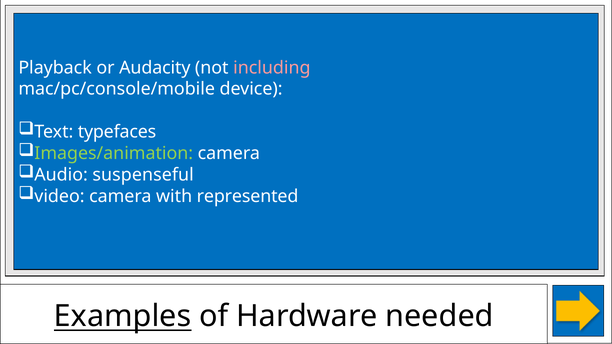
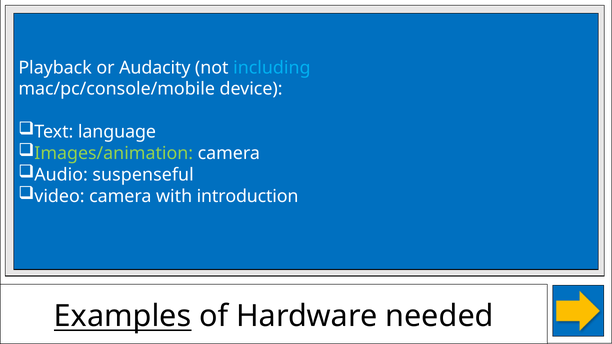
including colour: pink -> light blue (272, 68)
typefaces: typefaces -> language (117, 132)
represented: represented -> introduction (248, 196)
